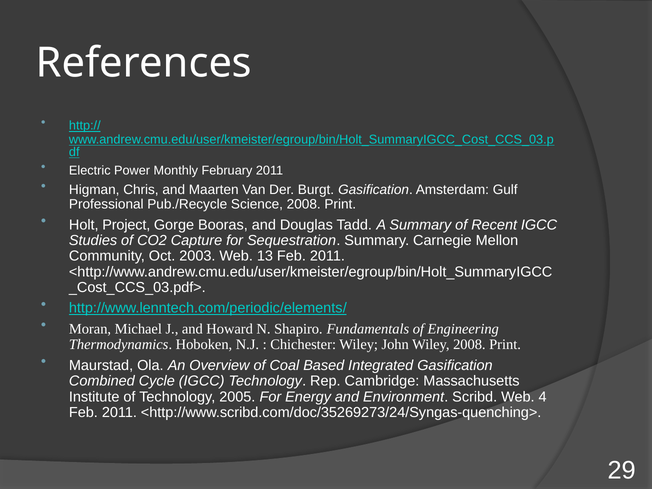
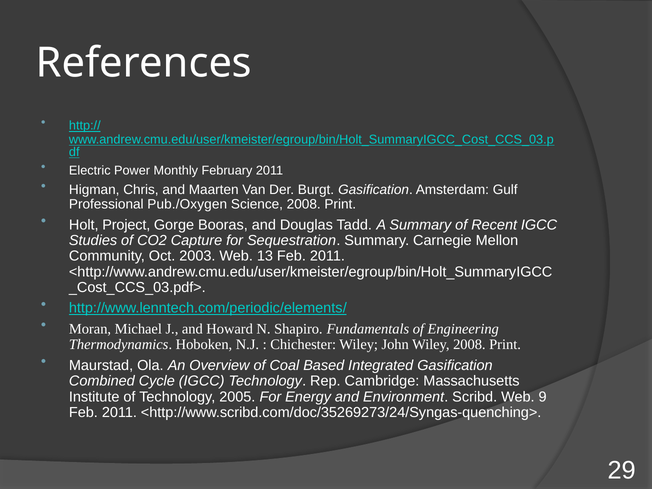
Pub./Recycle: Pub./Recycle -> Pub./Oxygen (187, 204)
4: 4 -> 9 (543, 397)
